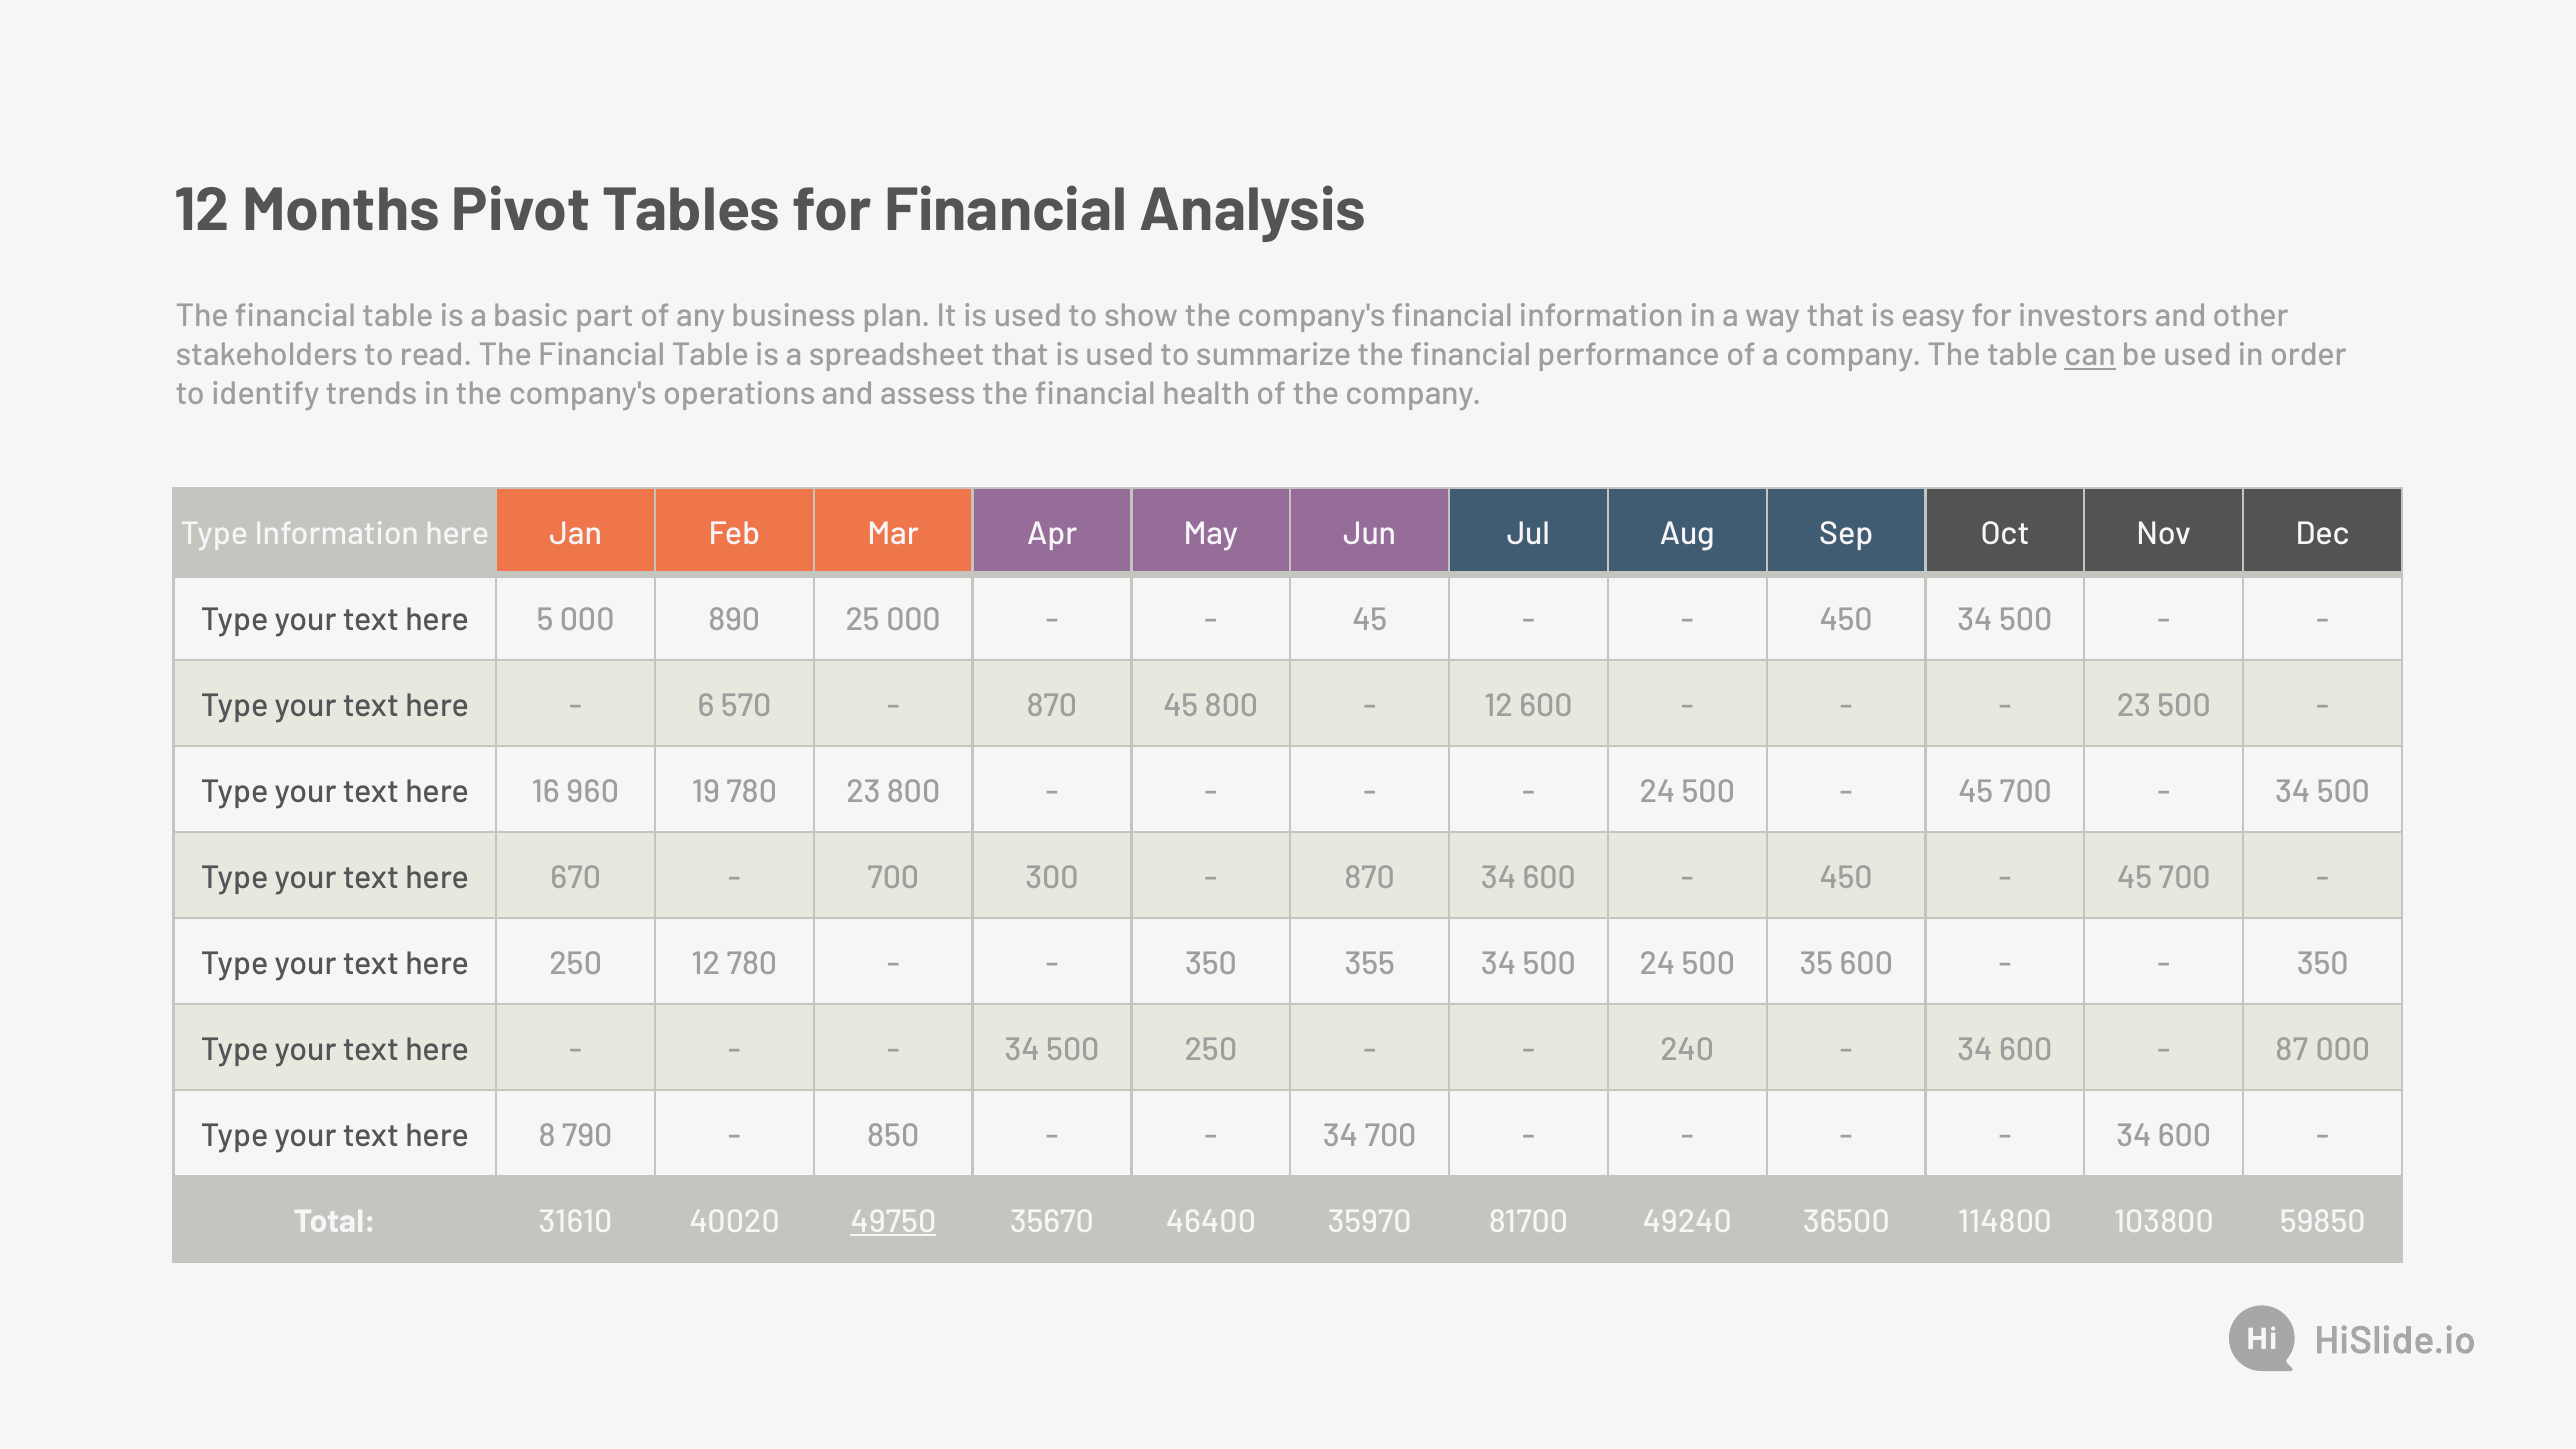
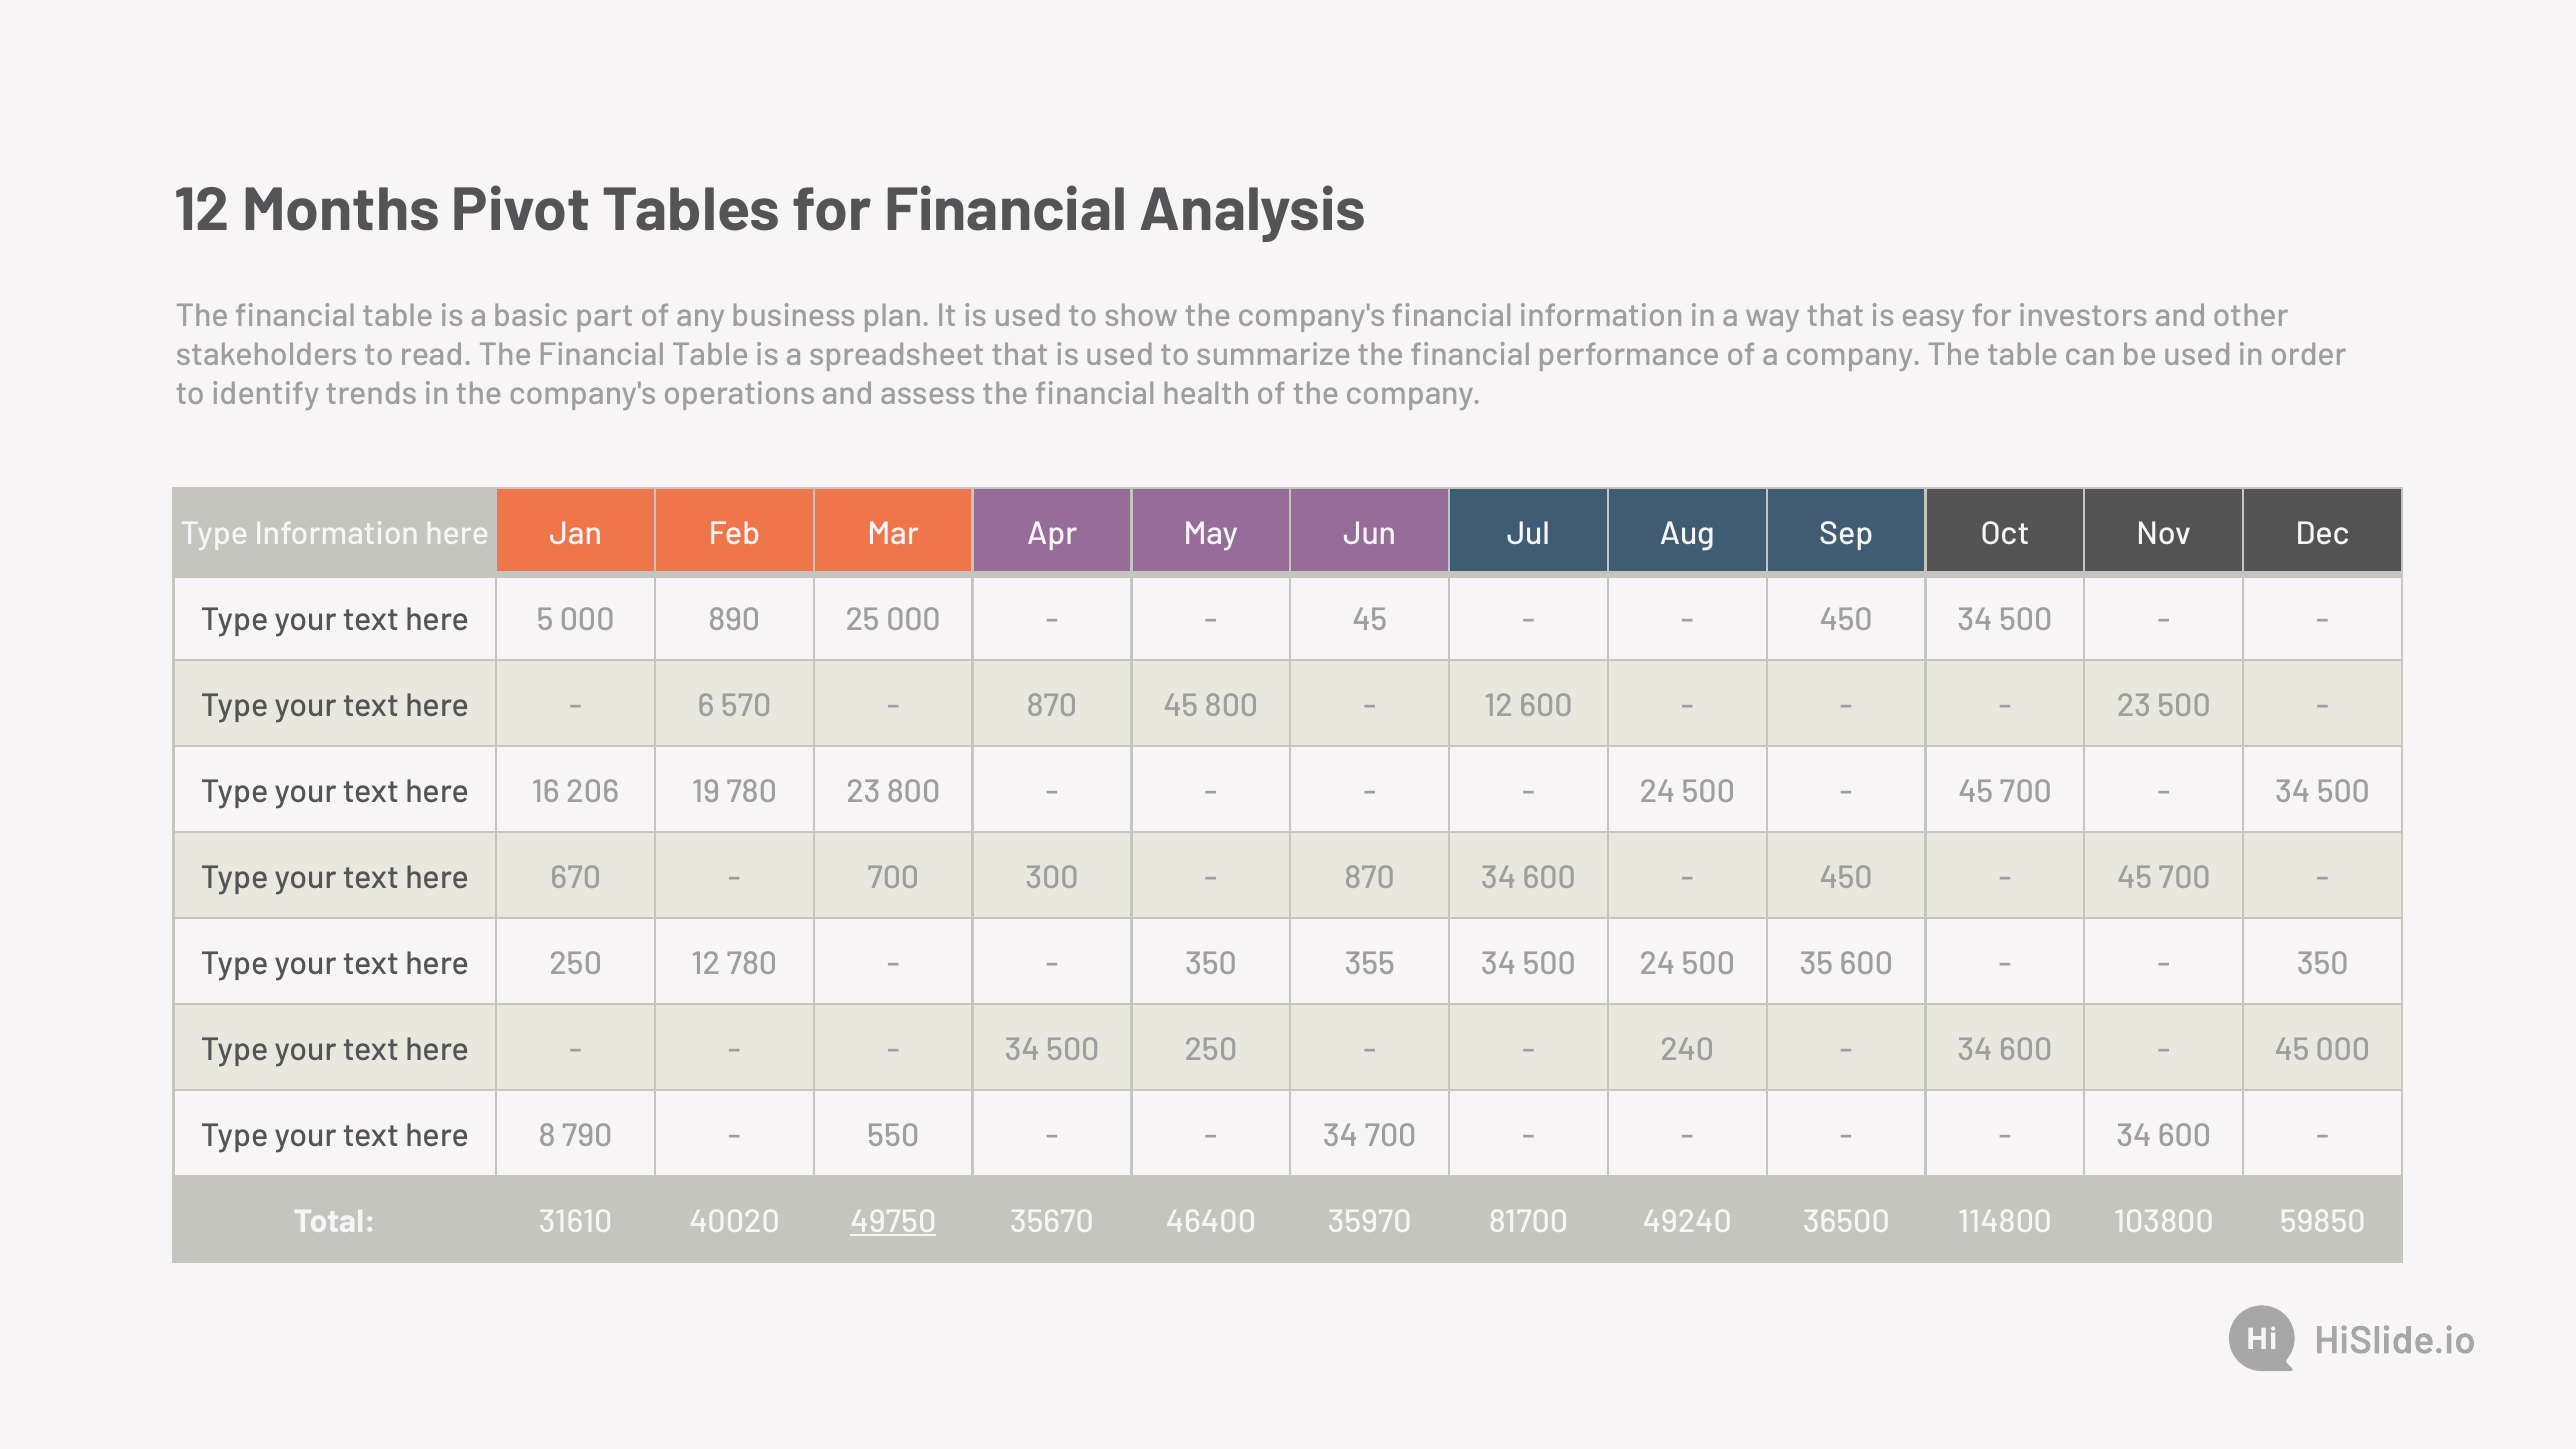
can underline: present -> none (2090, 355)
960: 960 -> 206 (593, 792)
87: 87 -> 45 (2292, 1050)
850: 850 -> 550 (893, 1136)
